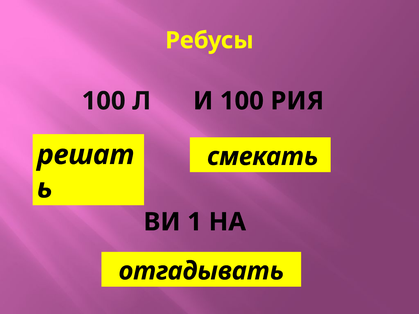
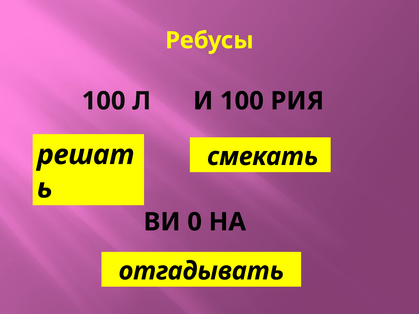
1: 1 -> 0 (195, 222)
